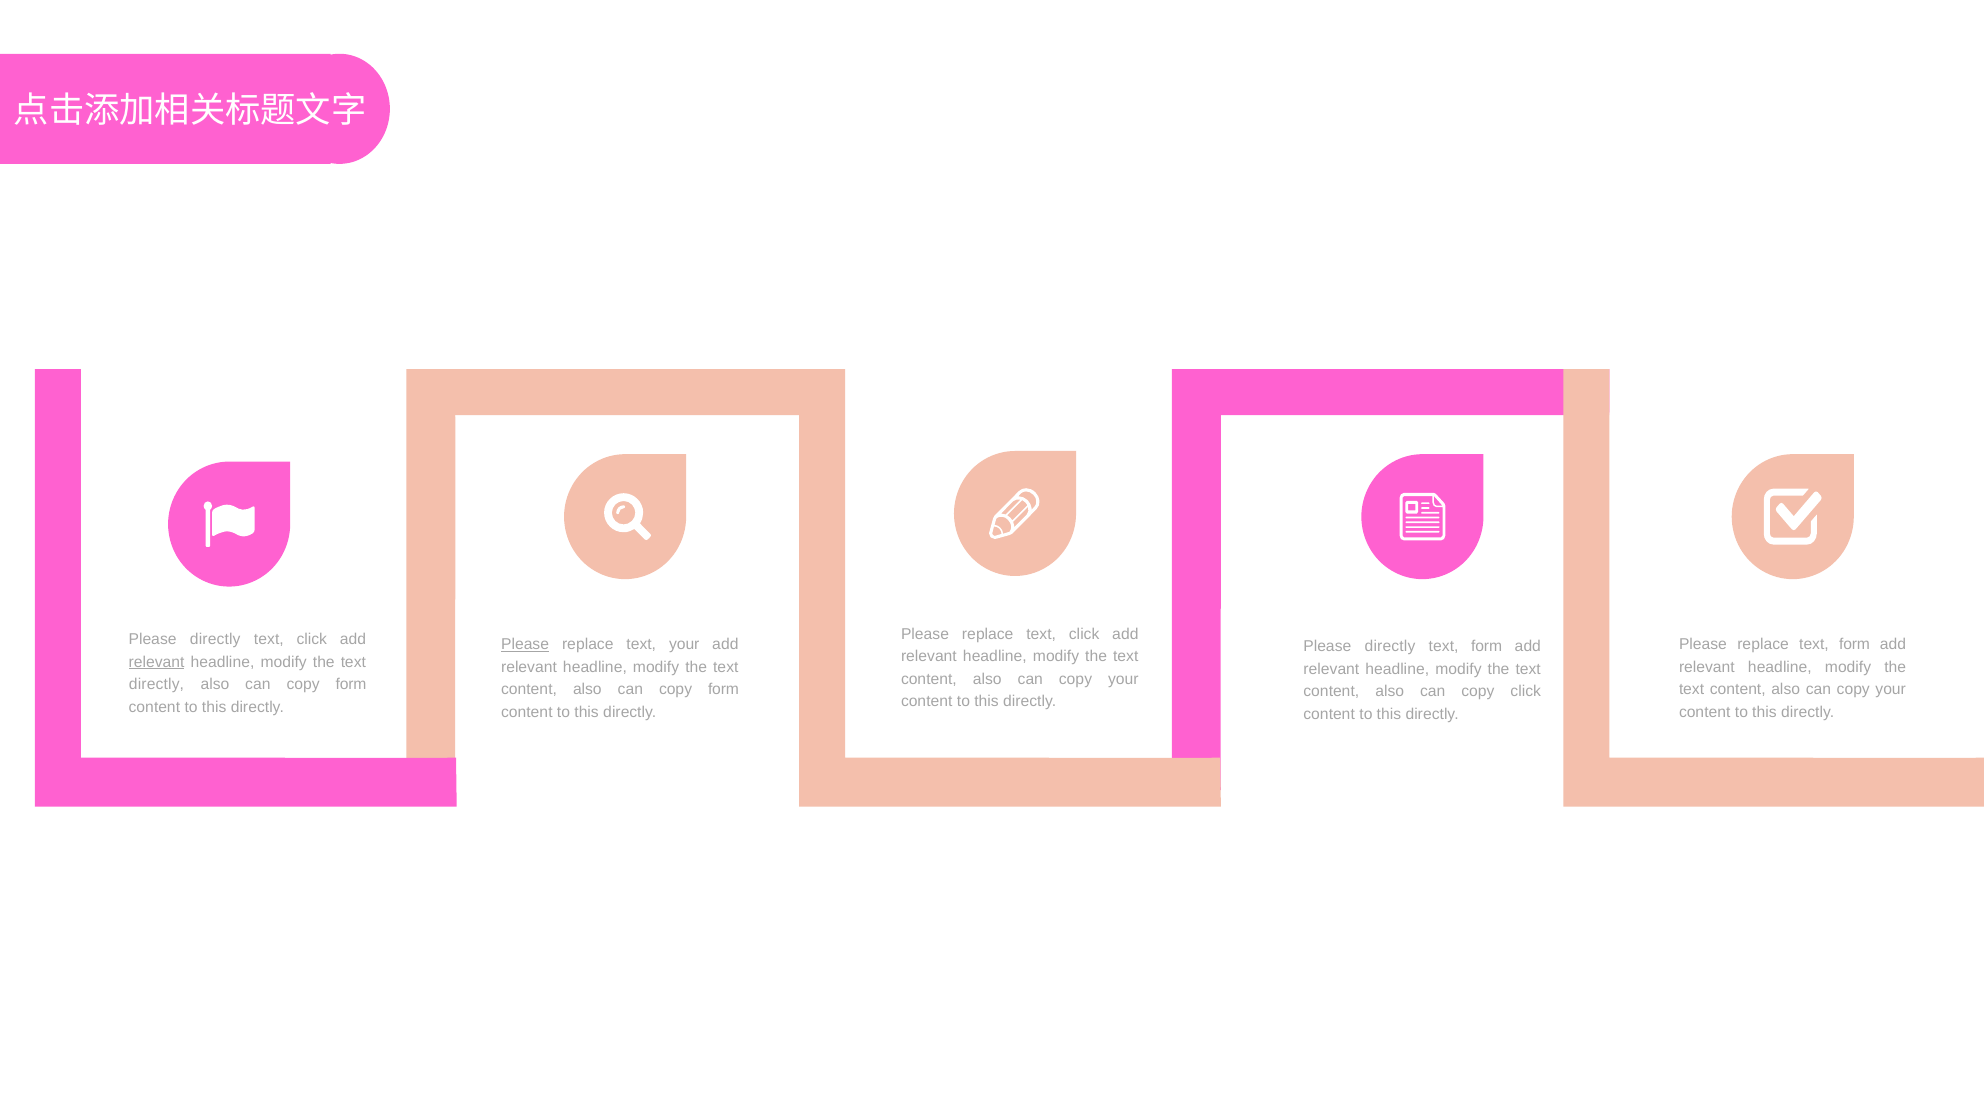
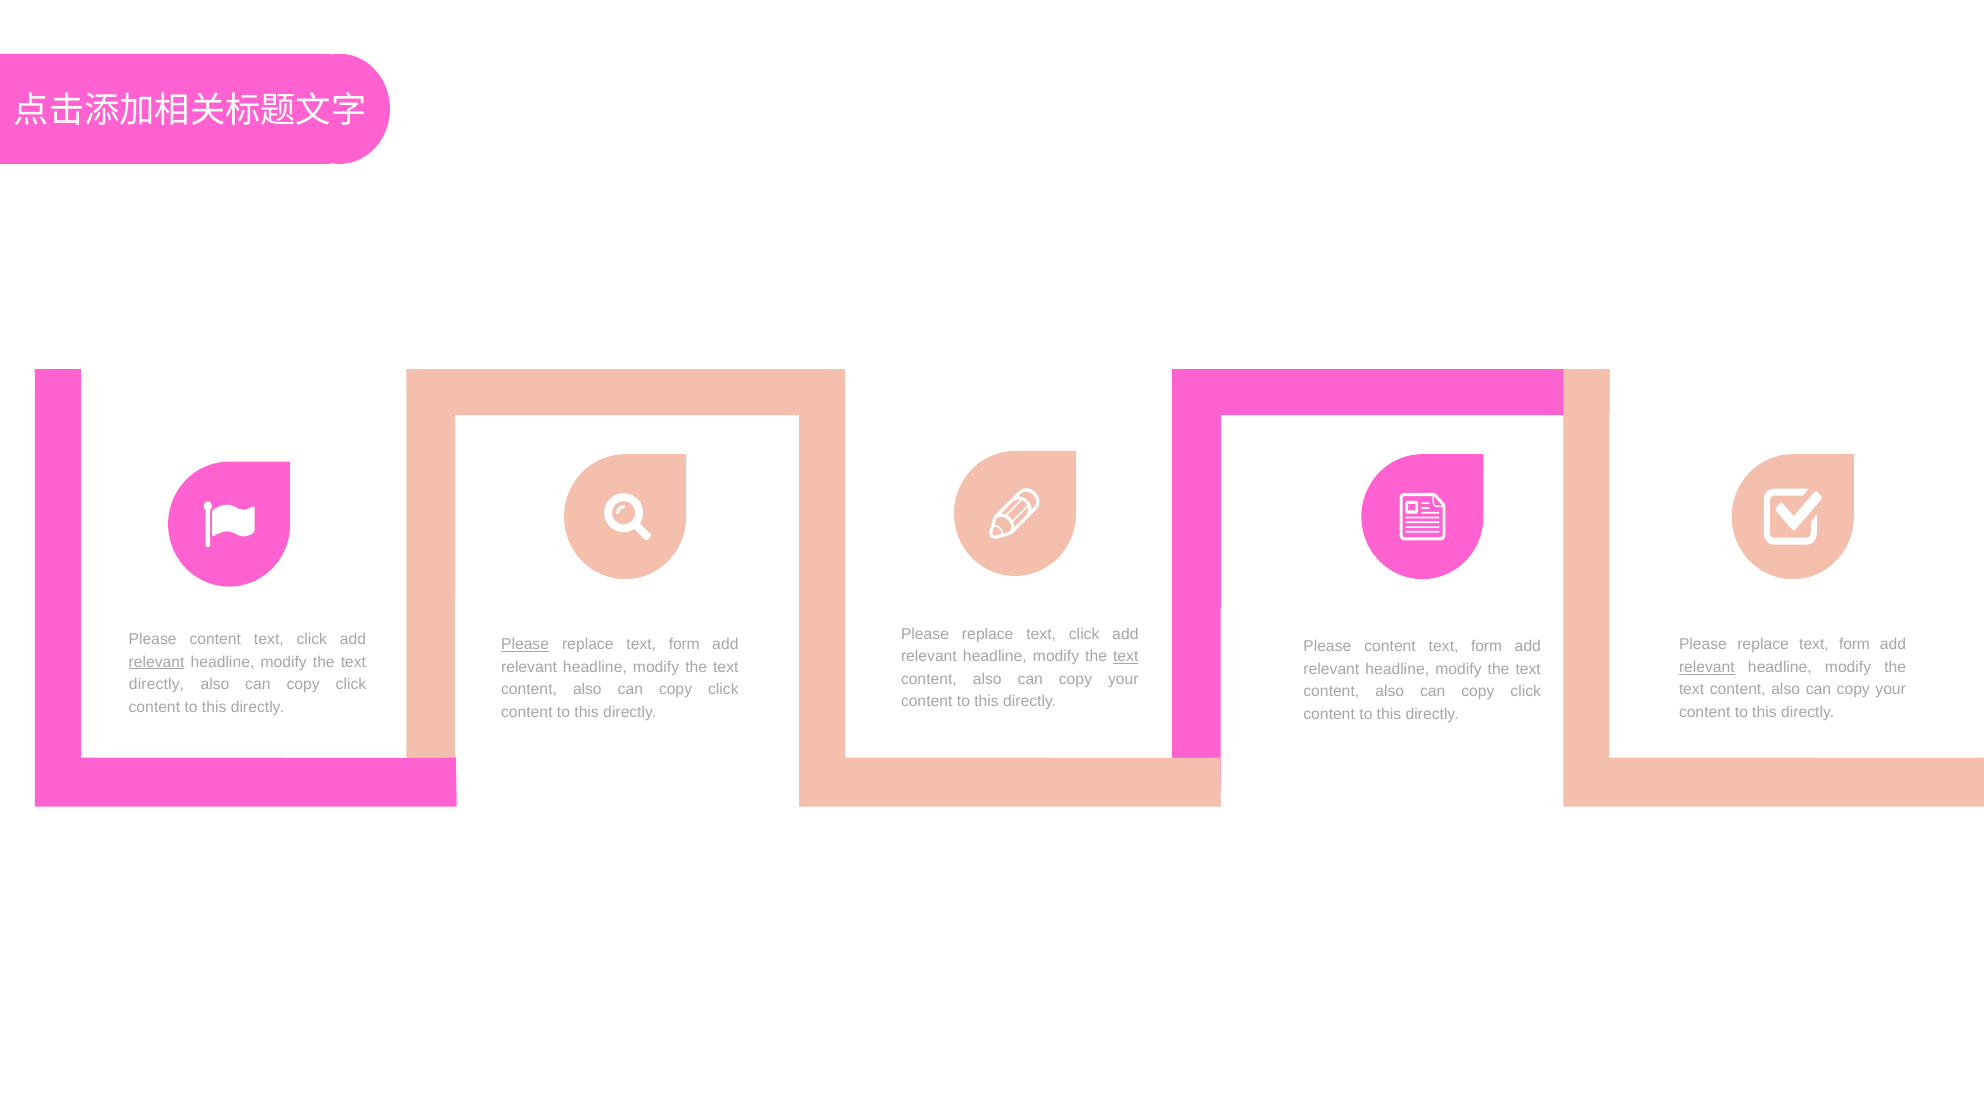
directly: directly -> content (215, 639)
your: your -> form (684, 645)
directly: directly -> content (1390, 646)
text underline: none -> present (1126, 657)
relevant underline: none -> present (1707, 667)
form: form -> click (351, 684)
form: form -> click (723, 690)
